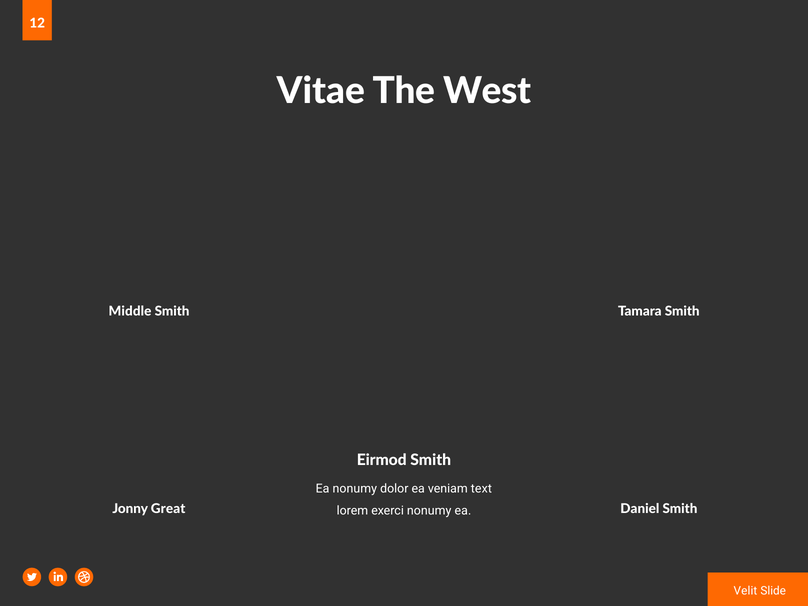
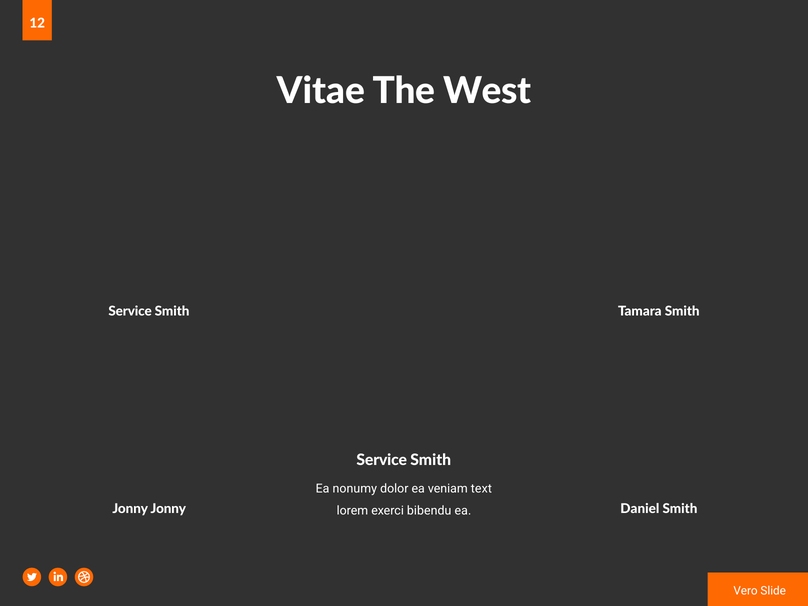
Middle: Middle -> Service (130, 311)
Eirmod: Eirmod -> Service (382, 460)
Jonny Great: Great -> Jonny (168, 509)
exerci nonumy: nonumy -> bibendu (429, 511)
Velit: Velit -> Vero (746, 591)
